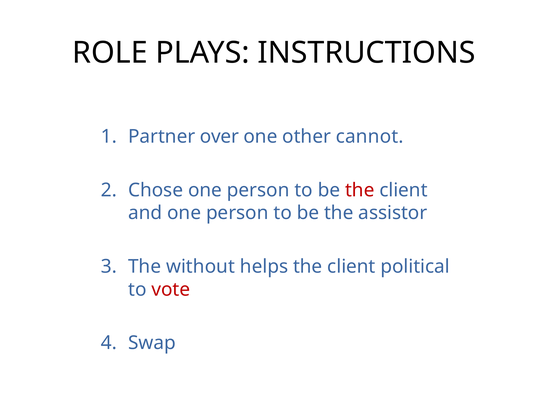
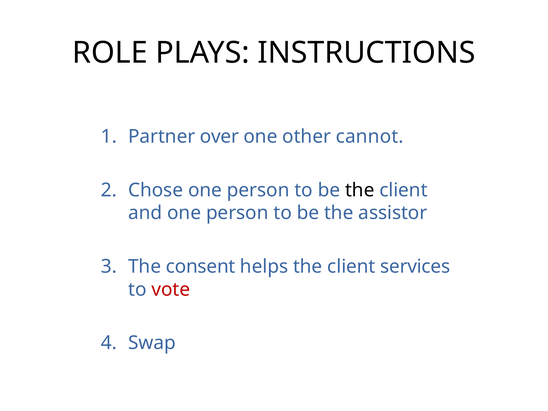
the colour: red -> black (360, 190)
without: without -> consent (201, 267)
political: political -> services (415, 267)
